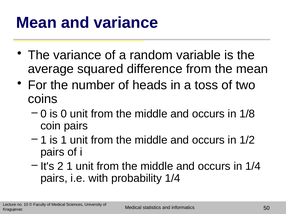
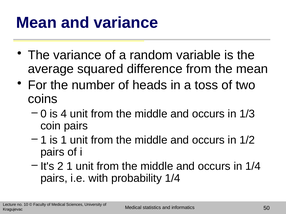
0: 0 -> 4 (64, 114)
1/8: 1/8 -> 1/3 (247, 114)
